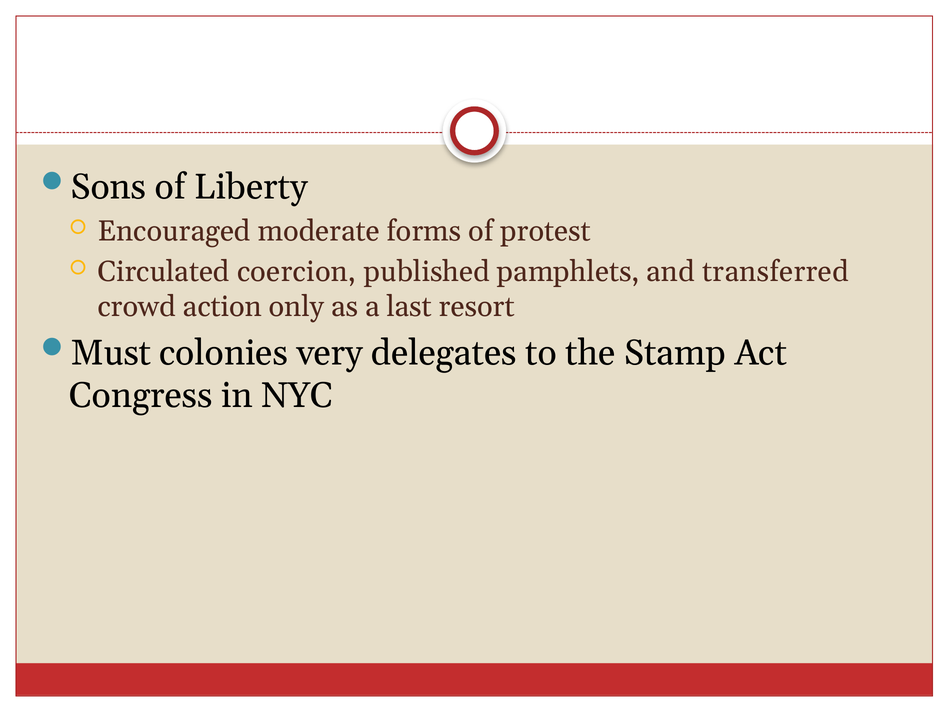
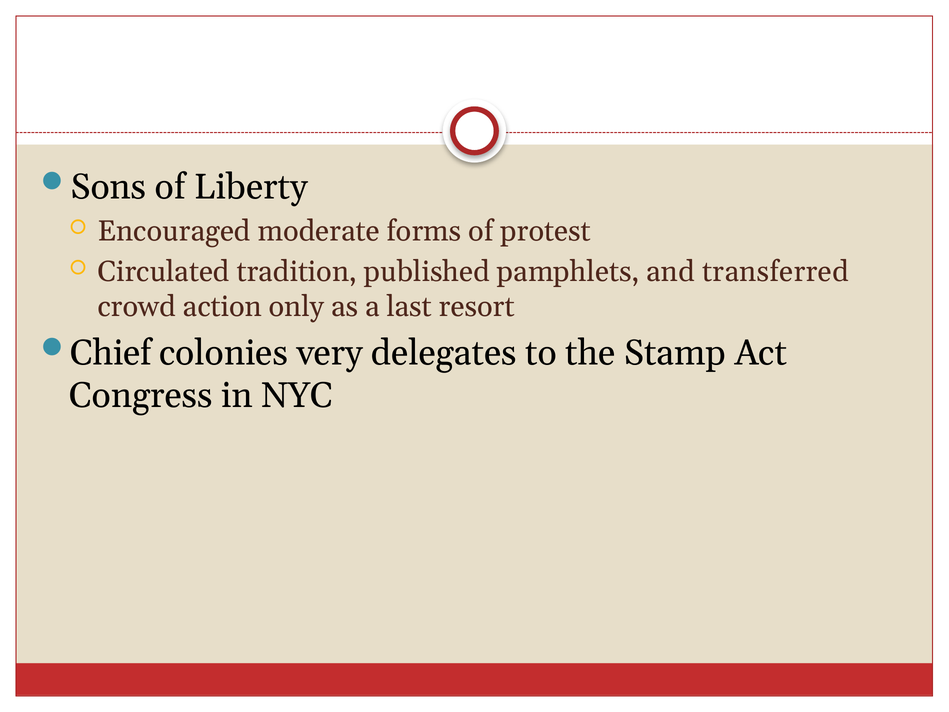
coercion: coercion -> tradition (297, 272)
Must: Must -> Chief (111, 353)
